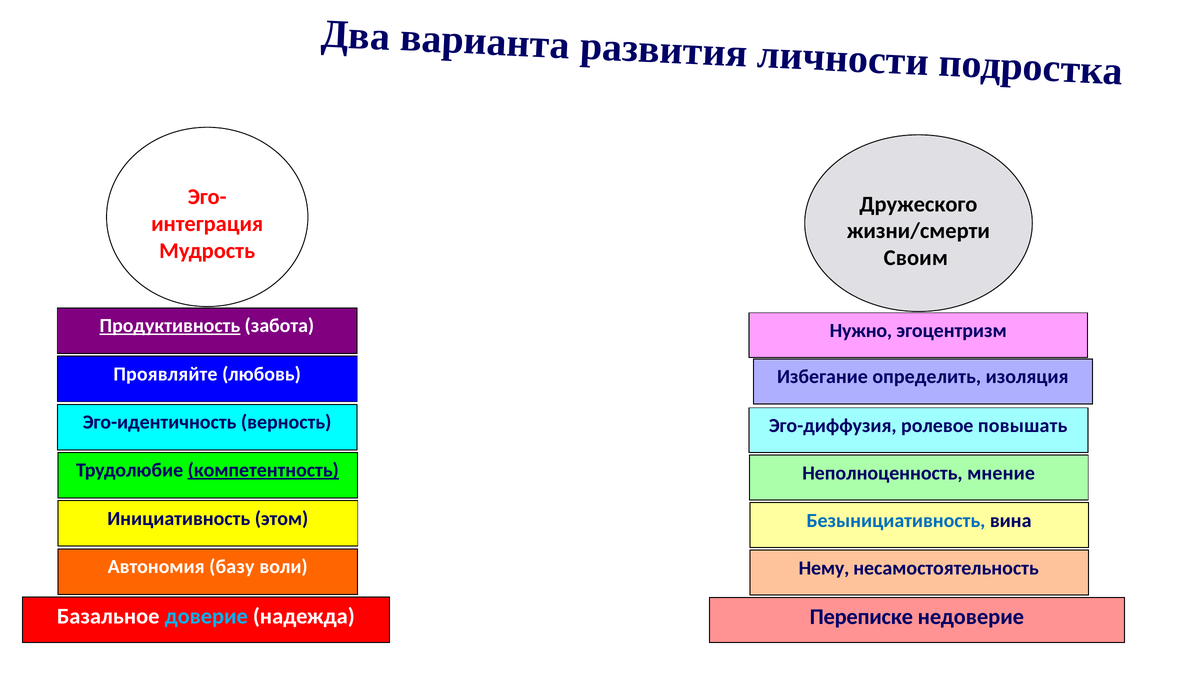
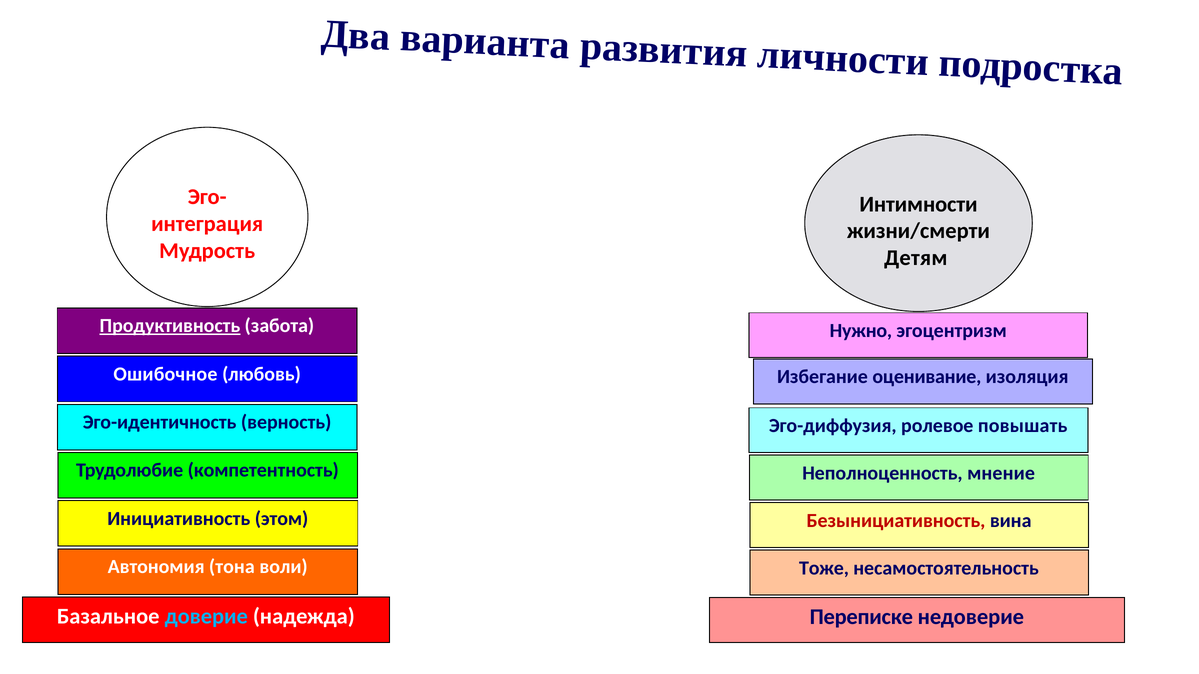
Дружеского: Дружеского -> Интимности (918, 204)
Своим: Своим -> Детям (916, 258)
Проявляйте: Проявляйте -> Ошибочное (165, 374)
определить: определить -> оценивание (927, 377)
компетентность underline: present -> none (263, 471)
Безынициативность colour: blue -> red (896, 521)
базу: базу -> тона (232, 567)
Нему: Нему -> Тоже (824, 568)
